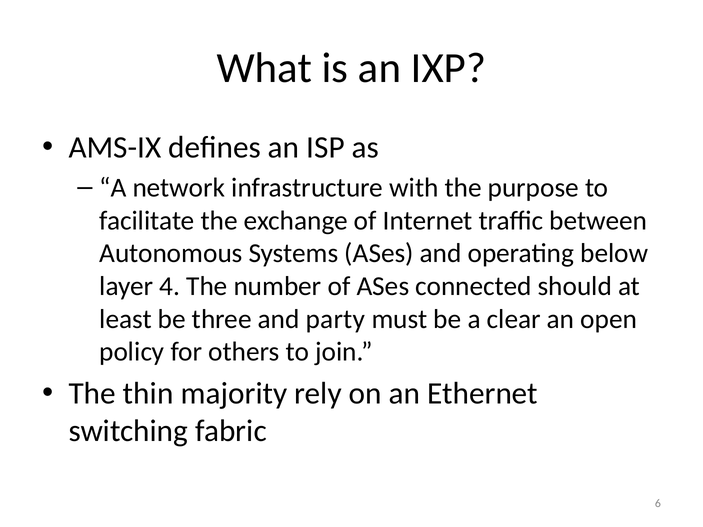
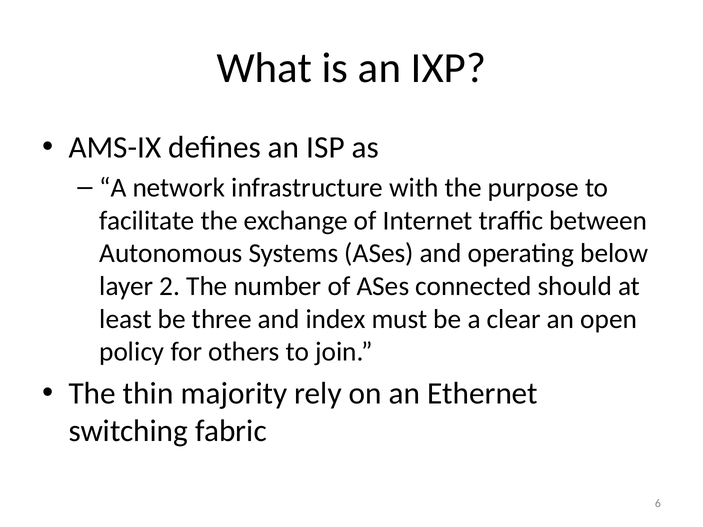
4: 4 -> 2 (170, 286)
party: party -> index (336, 319)
